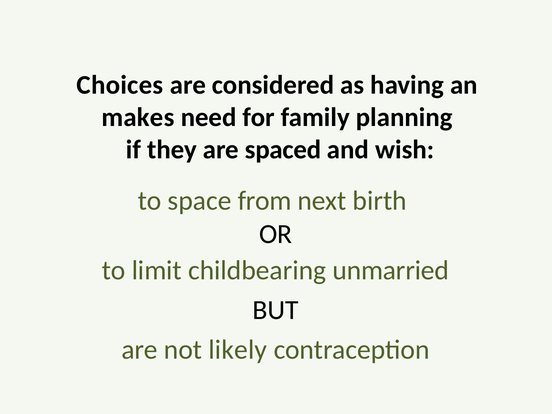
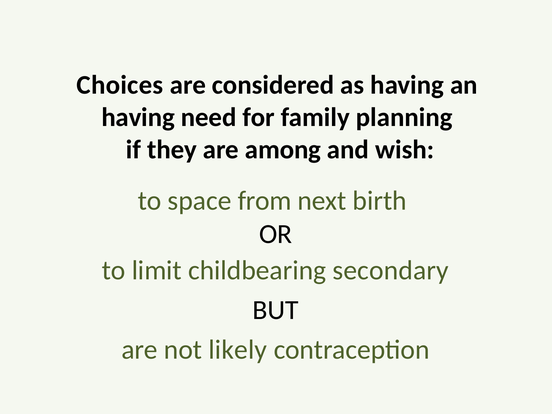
makes: makes -> having (138, 117)
spaced: spaced -> among (283, 150)
unmarried: unmarried -> secondary (391, 270)
